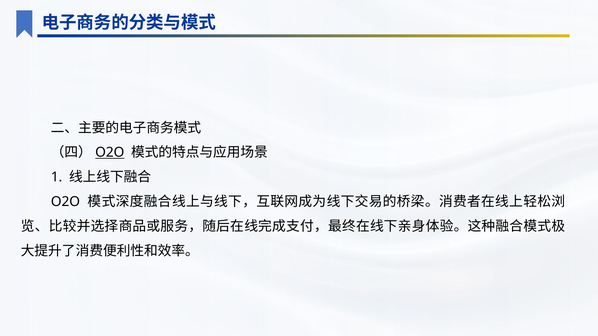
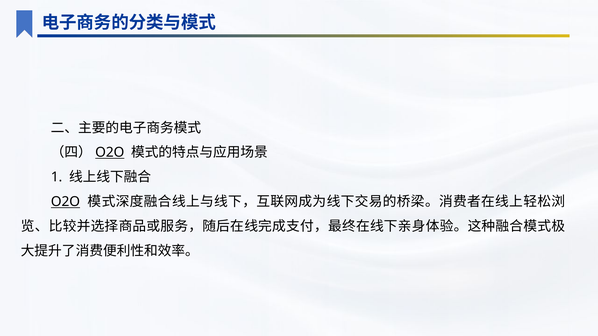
O2O underline: none -> present (65, 202)
